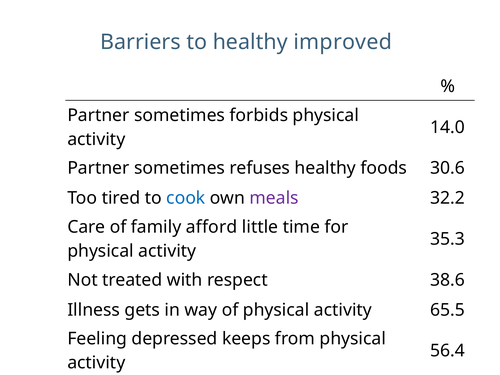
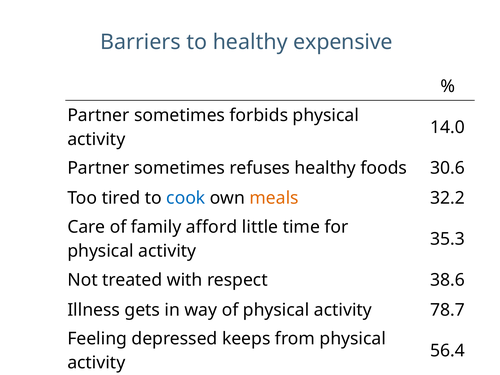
improved: improved -> expensive (343, 42)
meals colour: purple -> orange (274, 198)
65.5: 65.5 -> 78.7 (448, 310)
